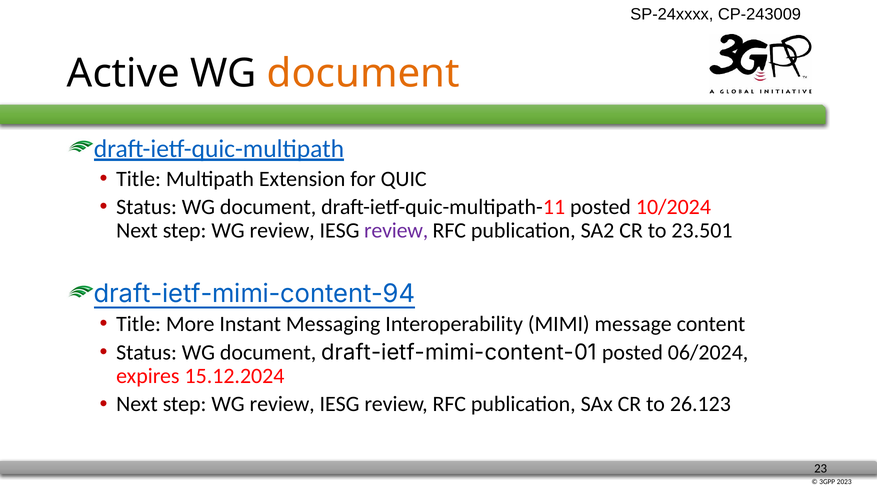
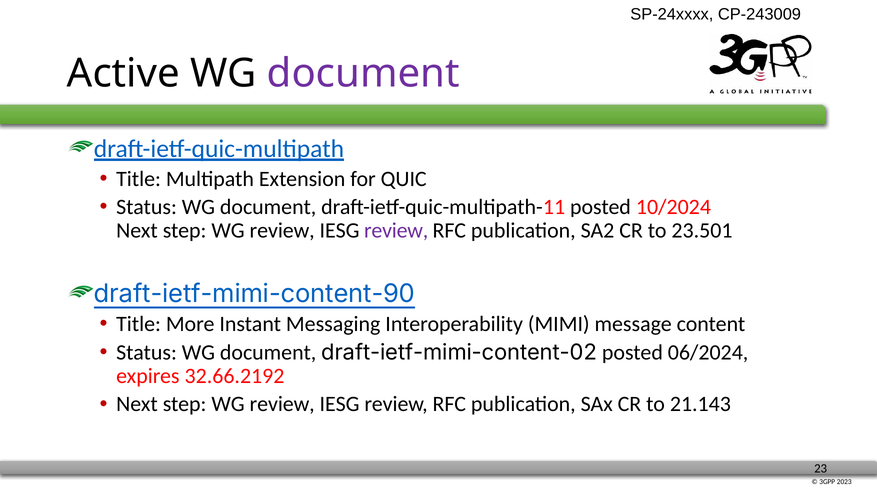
document colour: orange -> purple (363, 74)
draft-ietf-mimi-content-94: draft-ietf-mimi-content-94 -> draft-ietf-mimi-content-90 (254, 294)
draft-ietf-mimi-content-01: draft-ietf-mimi-content-01 -> draft-ietf-mimi-content-02 (459, 353)
15.12.2024: 15.12.2024 -> 32.66.2192 (234, 376)
26.123: 26.123 -> 21.143 (700, 404)
